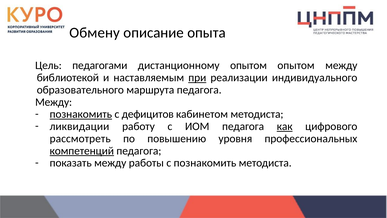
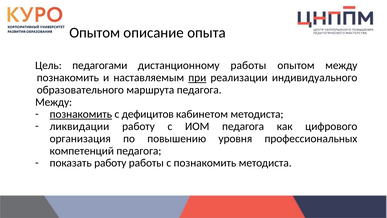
Обмену: Обмену -> Опытом (95, 33)
дистанционному опытом: опытом -> работы (248, 65)
библиотекой: библиотекой -> познакомить (68, 78)
как underline: present -> none (285, 126)
рассмотреть: рассмотреть -> организация (80, 138)
компетенций underline: present -> none (82, 151)
показать между: между -> работу (110, 163)
